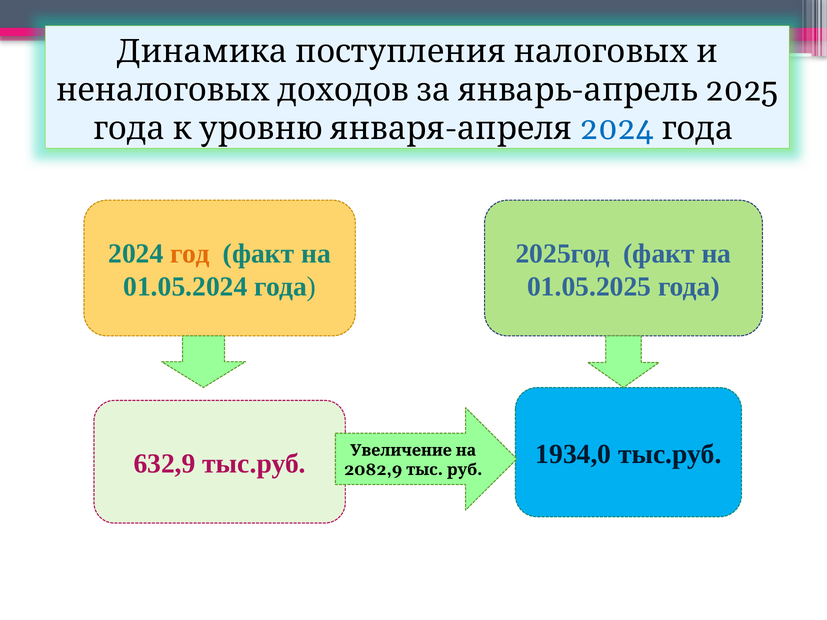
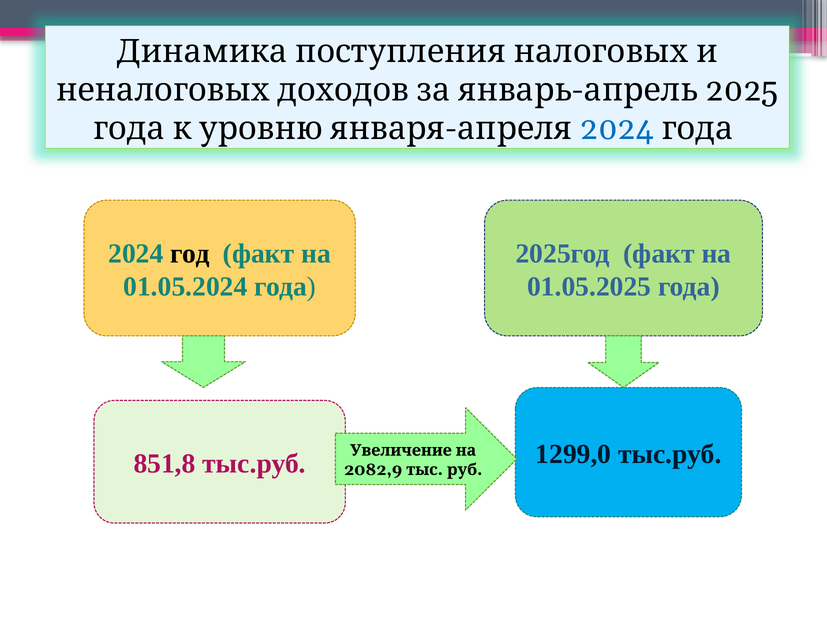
год colour: orange -> black (190, 254)
632,9: 632,9 -> 851,8 (165, 464)
1934,0: 1934,0 -> 1299,0 (573, 454)
